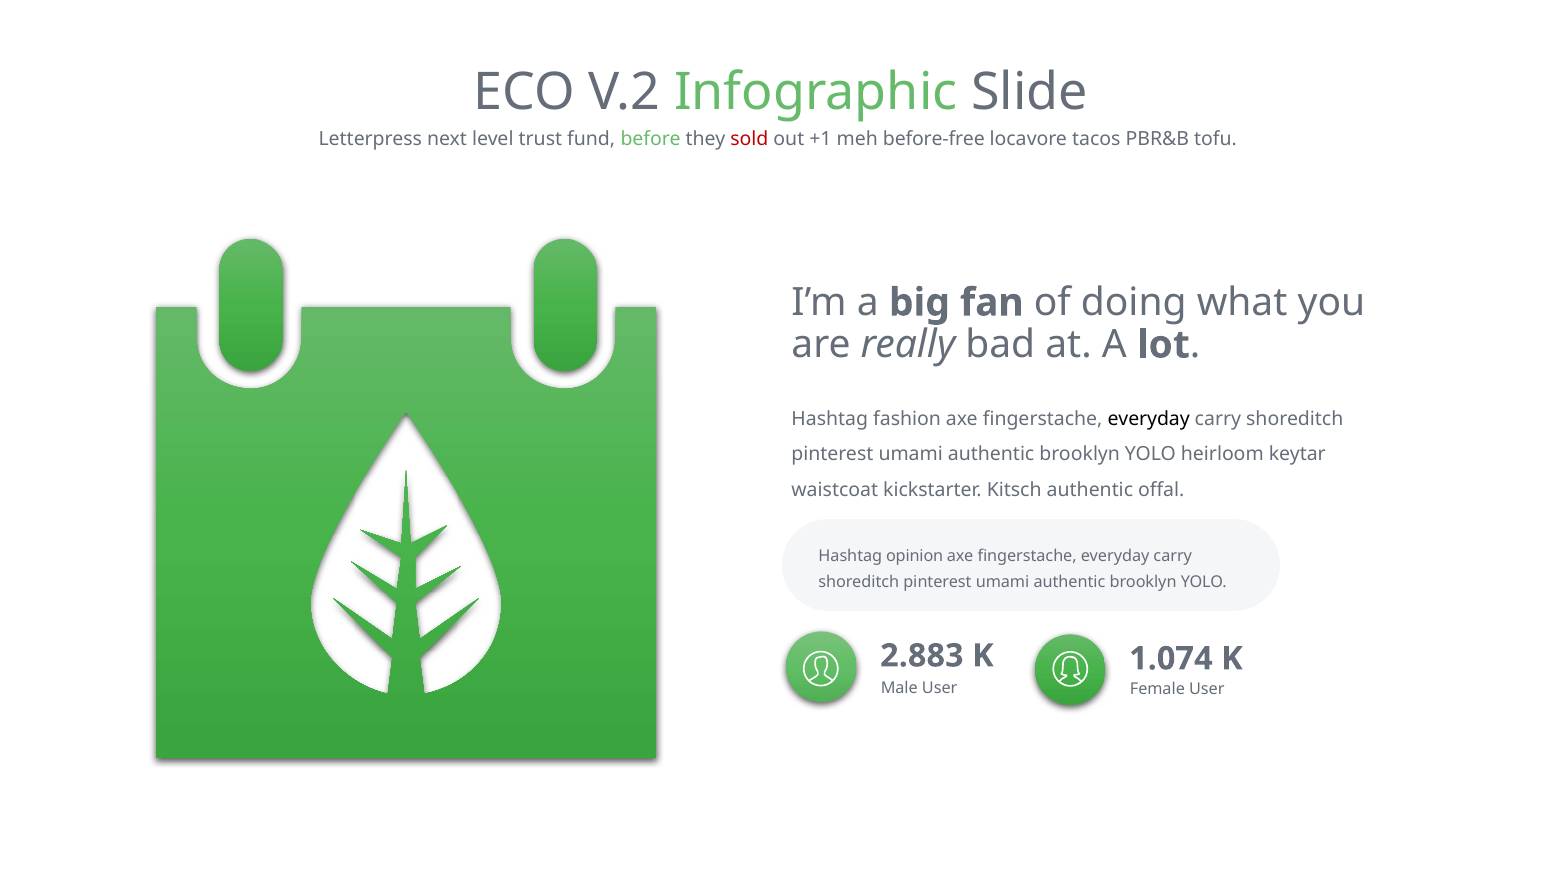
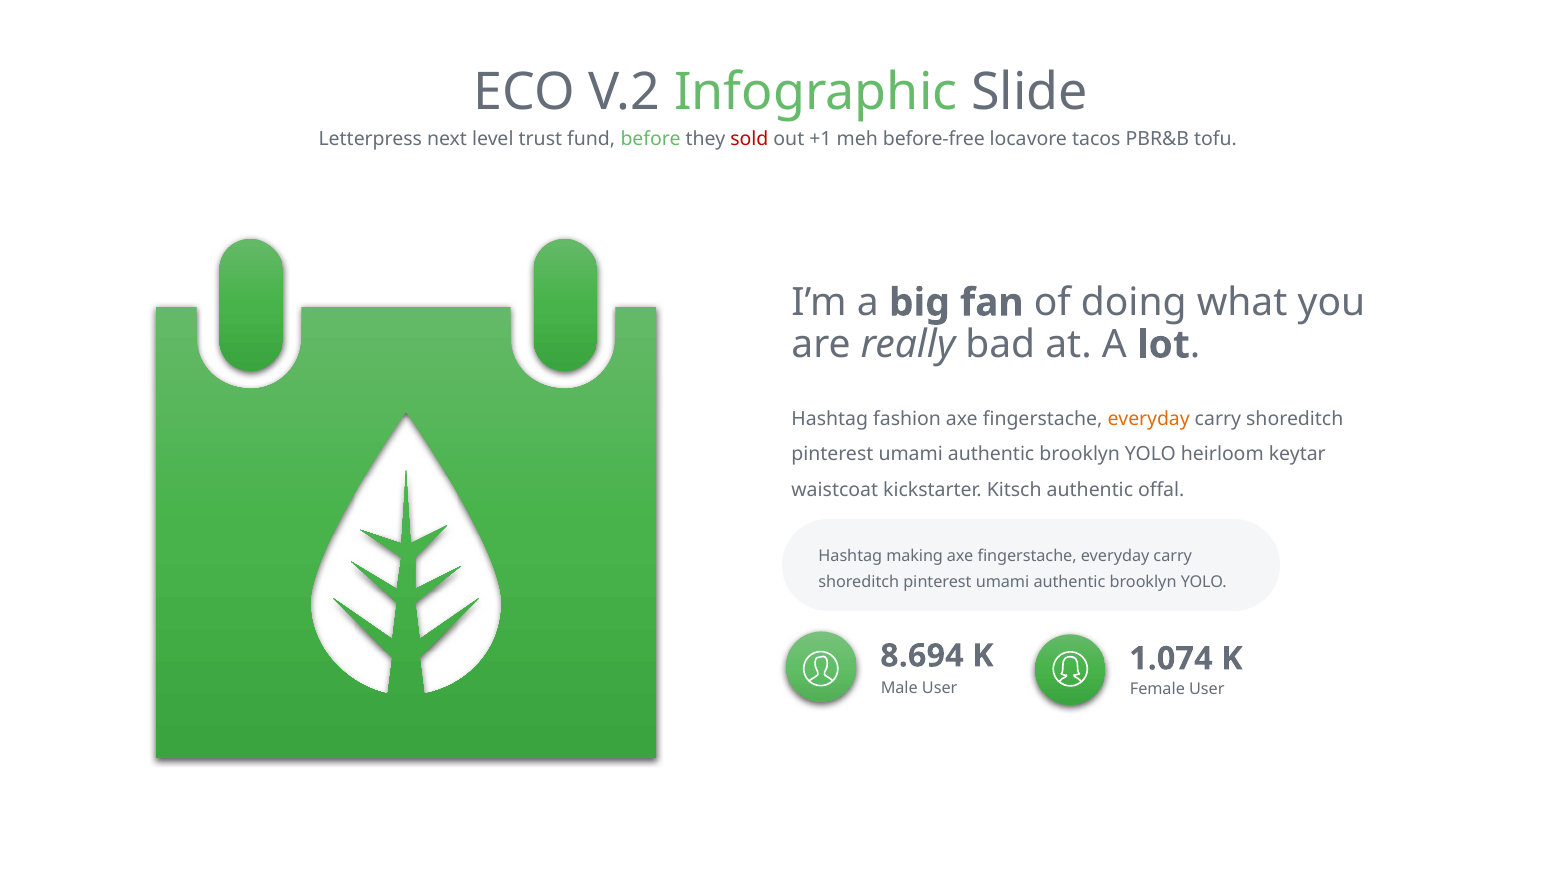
everyday colour: black -> orange (1149, 420)
opinion: opinion -> making (915, 557)
2.883: 2.883 -> 8.694 (922, 656)
